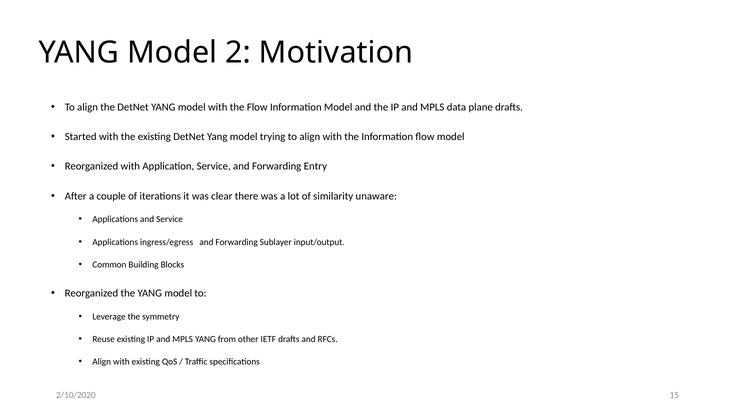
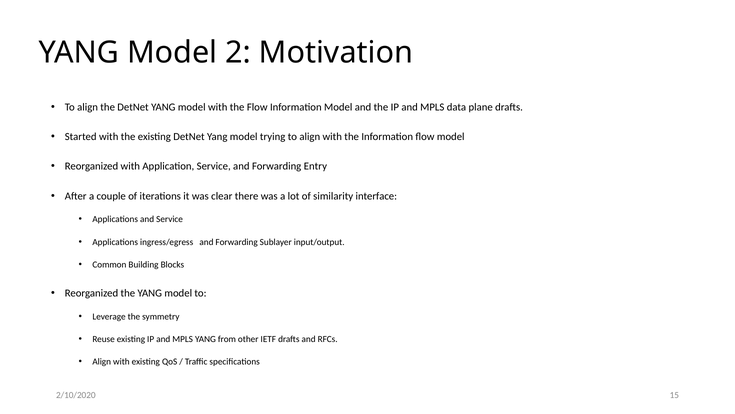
unaware: unaware -> interface (376, 196)
